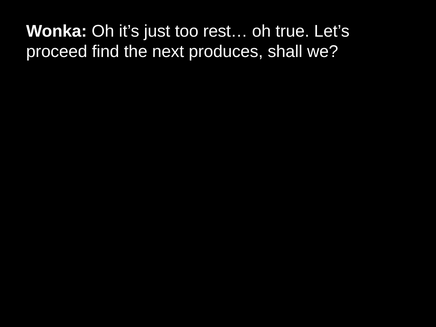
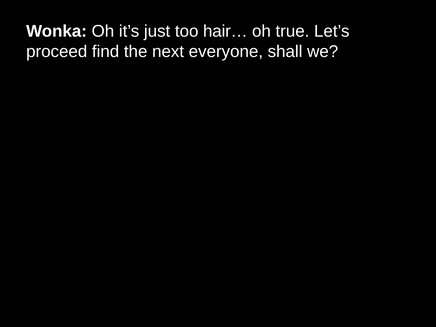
rest…: rest… -> hair… (225, 31)
produces: produces -> everyone (226, 52)
